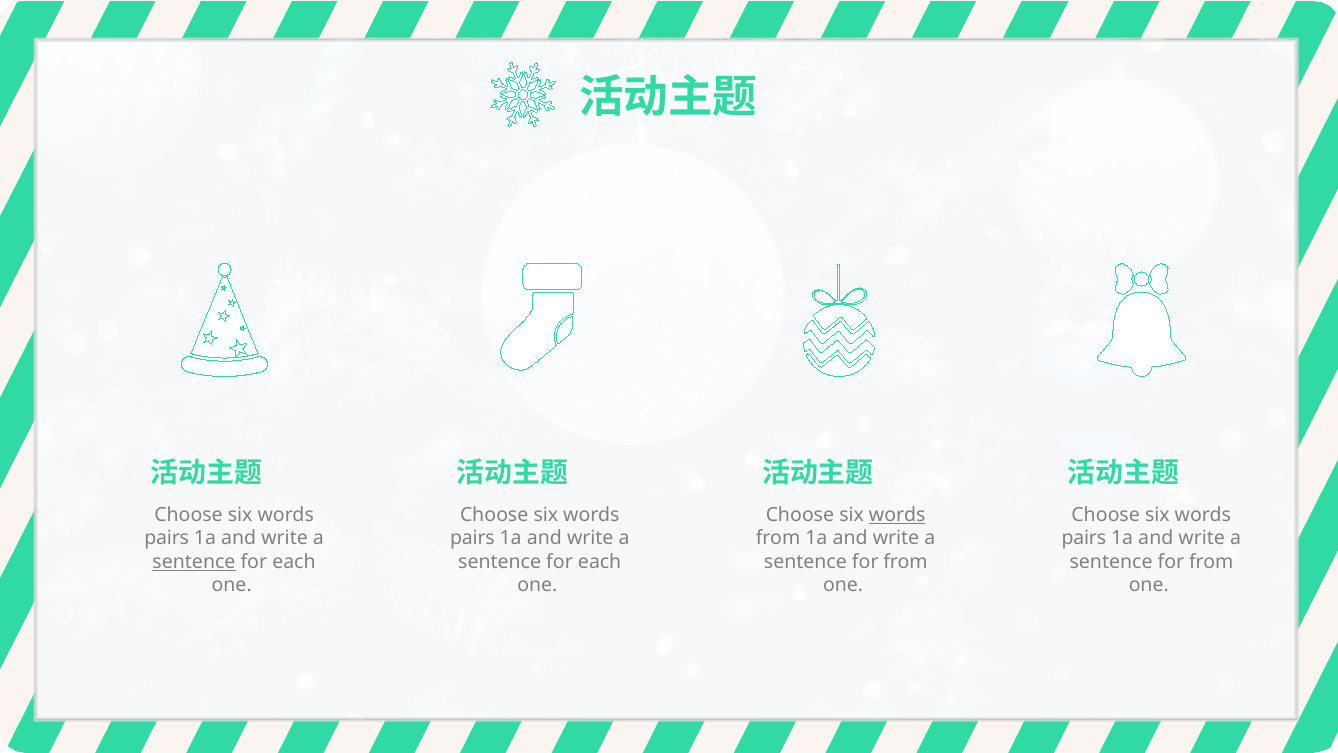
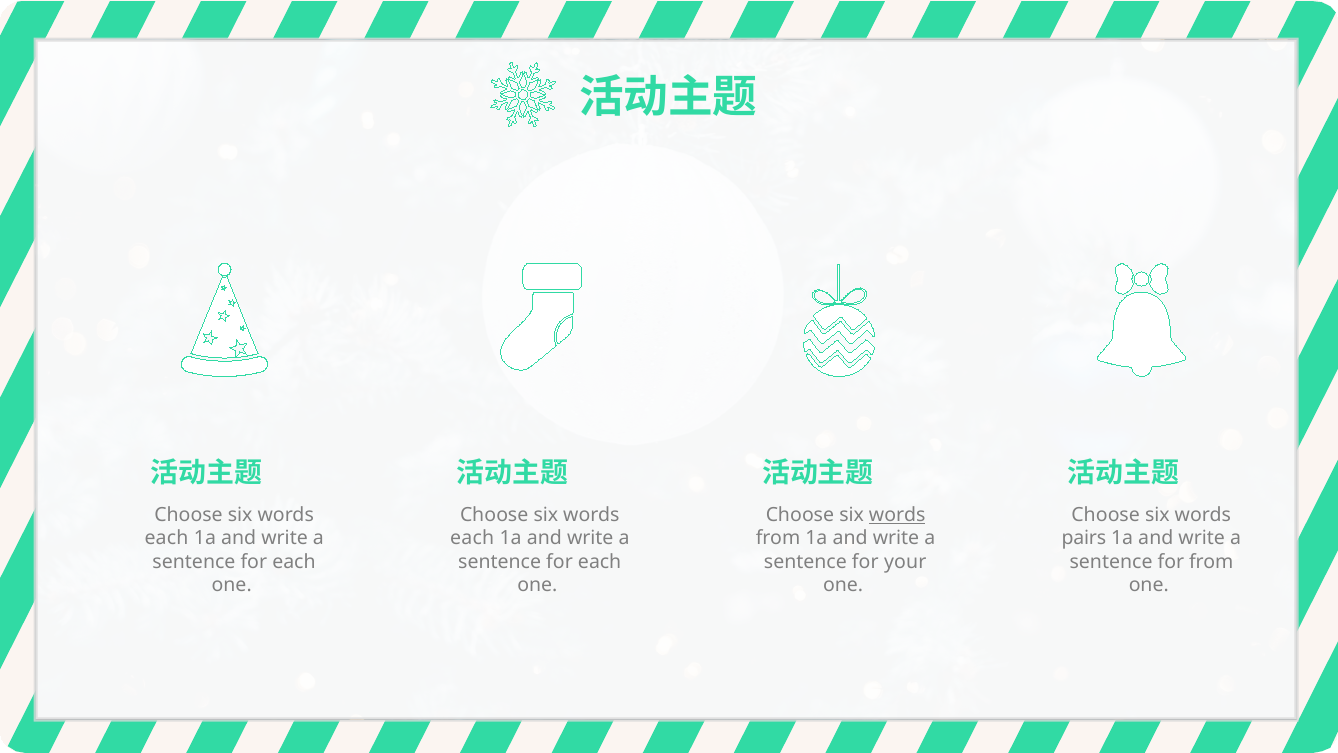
pairs: pairs -> each (167, 538)
pairs: pairs -> each (472, 538)
sentence underline: present -> none (194, 561)
from: from -> your (905, 561)
